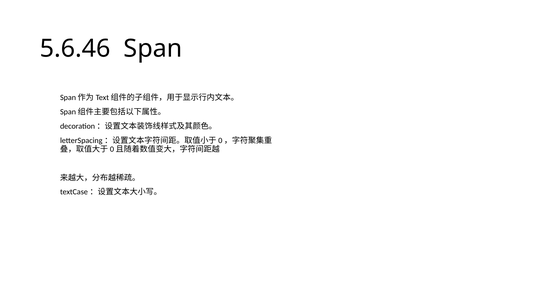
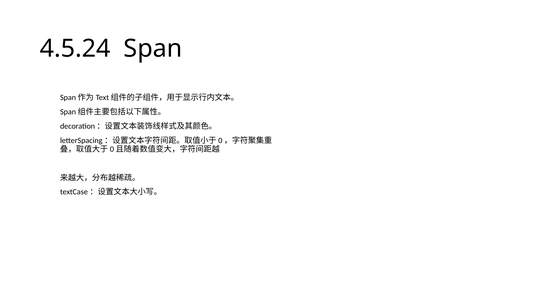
5.6.46: 5.6.46 -> 4.5.24 (75, 49)
